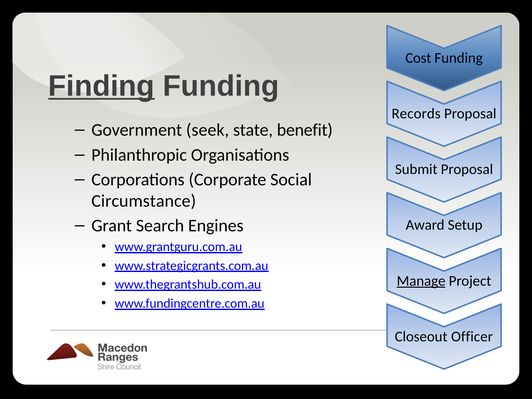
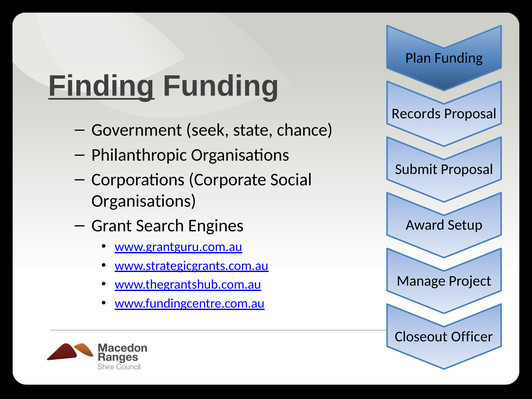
Cost: Cost -> Plan (418, 58)
benefit: benefit -> chance (305, 130)
Circumstance: Circumstance -> Organisations (144, 201)
Manage underline: present -> none (421, 281)
